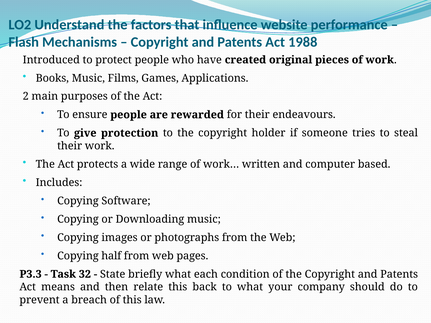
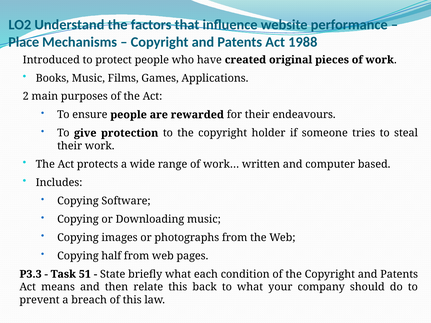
Flash: Flash -> Place (24, 42)
32: 32 -> 51 (85, 274)
